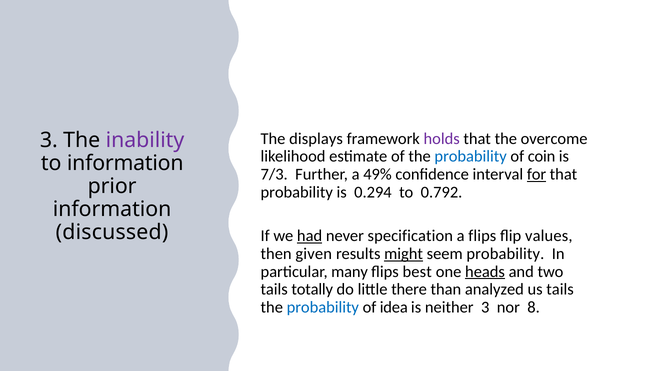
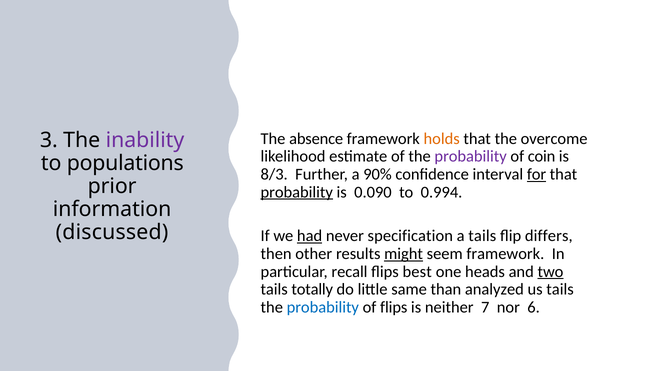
displays: displays -> absence (316, 139)
holds colour: purple -> orange (442, 139)
probability colour: blue -> purple (471, 156)
to information: information -> populations (125, 163)
7/3: 7/3 -> 8/3 (274, 174)
49%: 49% -> 90% (377, 174)
probability underline: none -> present (297, 192)
0.294: 0.294 -> 0.090 (373, 192)
0.792: 0.792 -> 0.994 (442, 192)
a flips: flips -> tails (482, 236)
values: values -> differs (549, 236)
given: given -> other (314, 254)
seem probability: probability -> framework (505, 254)
many: many -> recall (349, 271)
heads underline: present -> none (485, 271)
two underline: none -> present (550, 271)
there: there -> same (409, 289)
of idea: idea -> flips (394, 307)
neither 3: 3 -> 7 (485, 307)
8: 8 -> 6 (534, 307)
